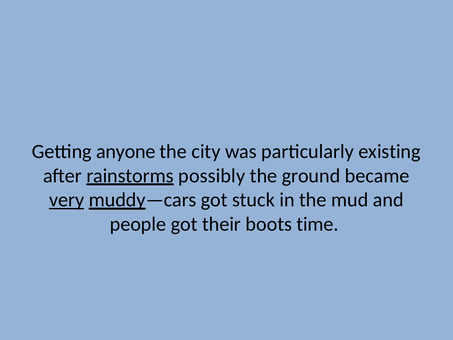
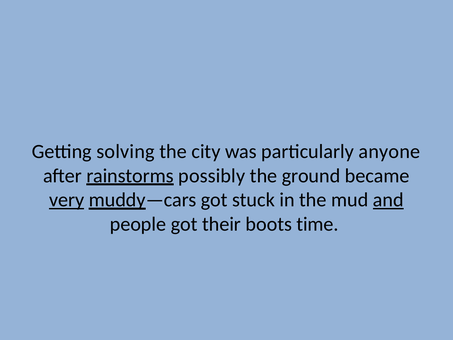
anyone: anyone -> solving (126, 151)
existing: existing -> anyone (389, 151)
and underline: none -> present (388, 200)
